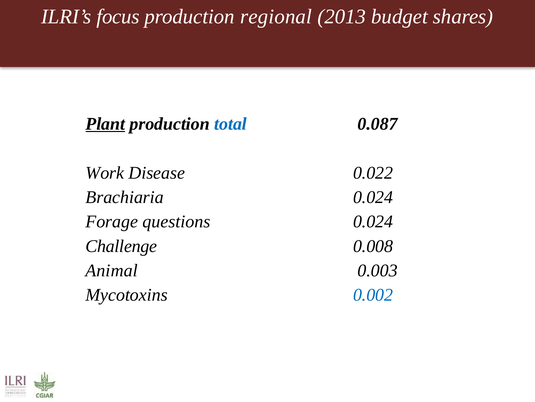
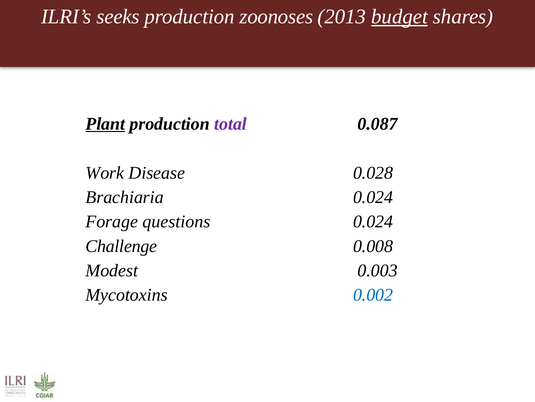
focus: focus -> seeks (118, 17)
regional: regional -> zoonoses (276, 17)
budget underline: none -> present (400, 17)
total colour: blue -> purple (231, 124)
0.022: 0.022 -> 0.028 (373, 172)
Animal: Animal -> Modest (112, 270)
